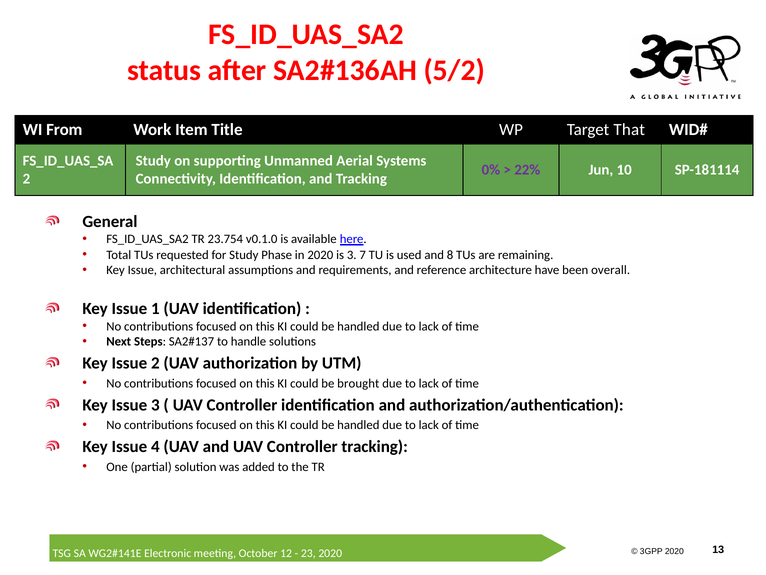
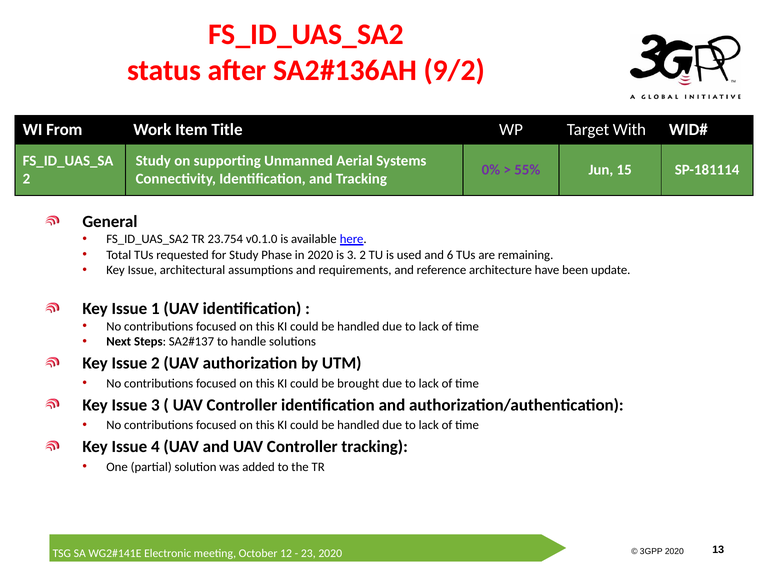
5/2: 5/2 -> 9/2 (454, 70)
That: That -> With (629, 130)
22%: 22% -> 55% (527, 170)
10: 10 -> 15 (624, 170)
3 7: 7 -> 2 (363, 255)
8: 8 -> 6 (450, 255)
overall: overall -> update (611, 270)
